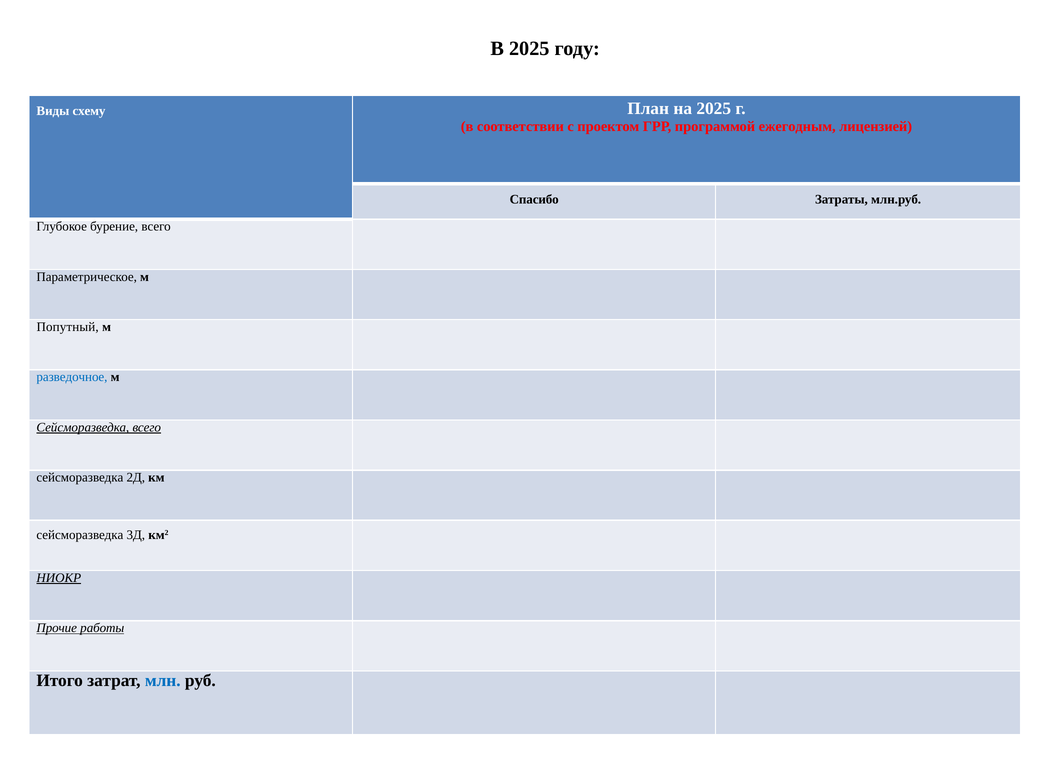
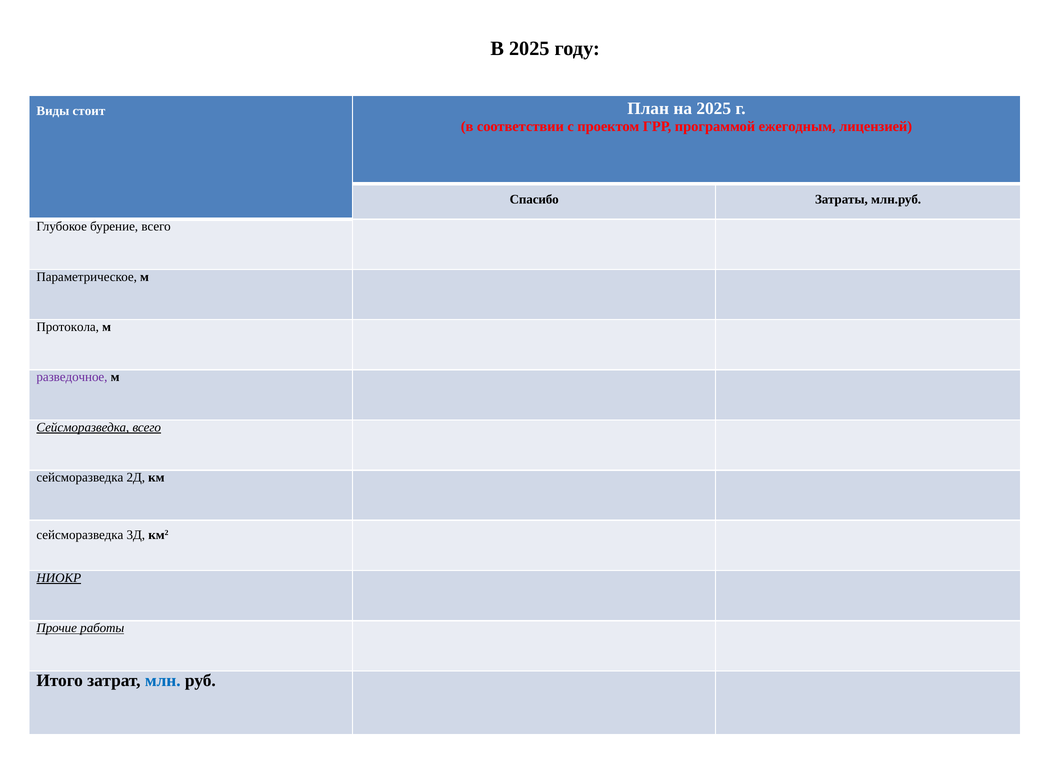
схему: схему -> стоит (89, 111)
Попутный: Попутный -> Протокола (68, 327)
разведочное colour: blue -> purple (72, 377)
